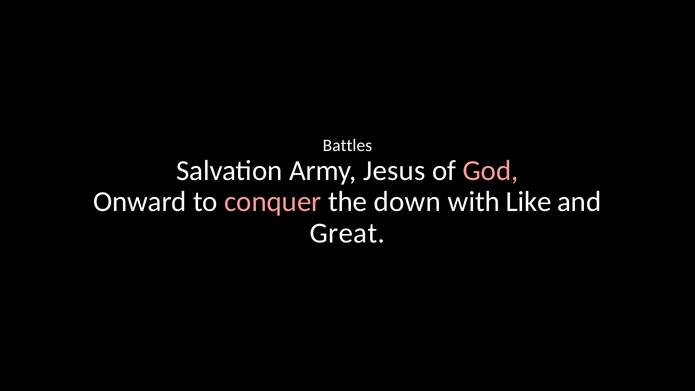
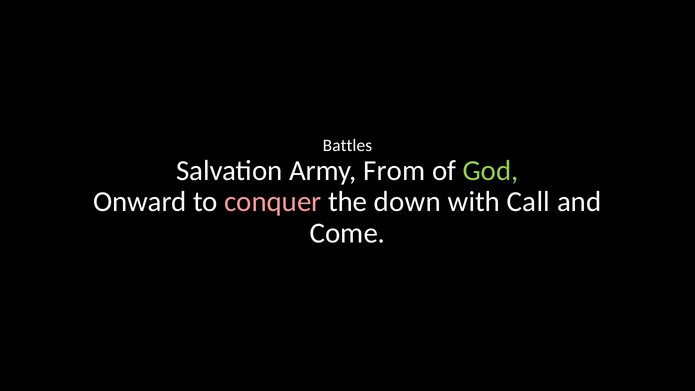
Jesus: Jesus -> From (394, 171)
God colour: pink -> light green (491, 171)
Like: Like -> Call (528, 202)
Great: Great -> Come (347, 233)
